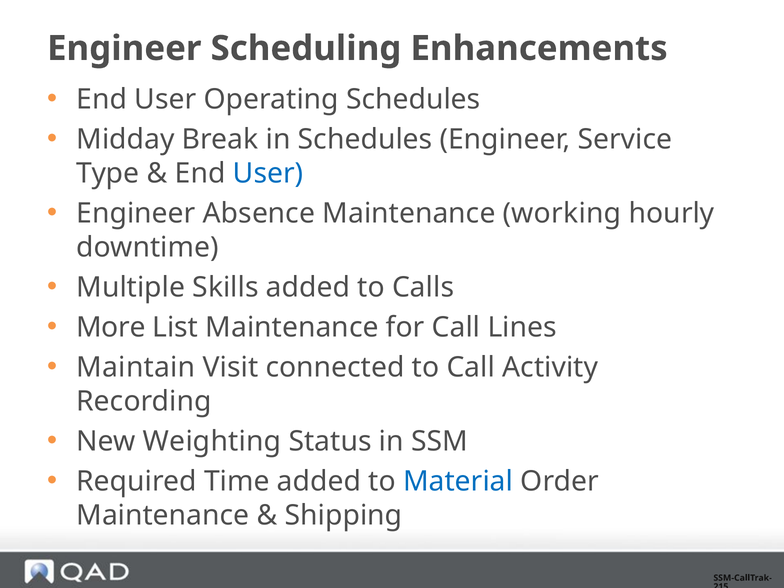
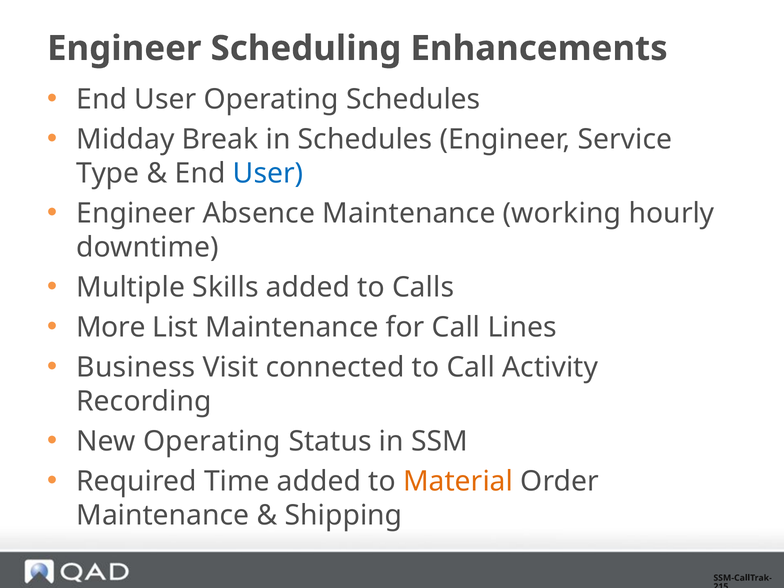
Maintain: Maintain -> Business (136, 368)
New Weighting: Weighting -> Operating (212, 442)
Material colour: blue -> orange (458, 482)
